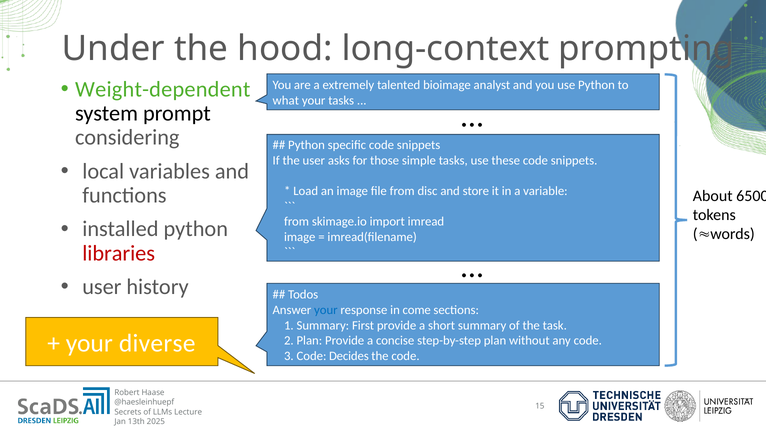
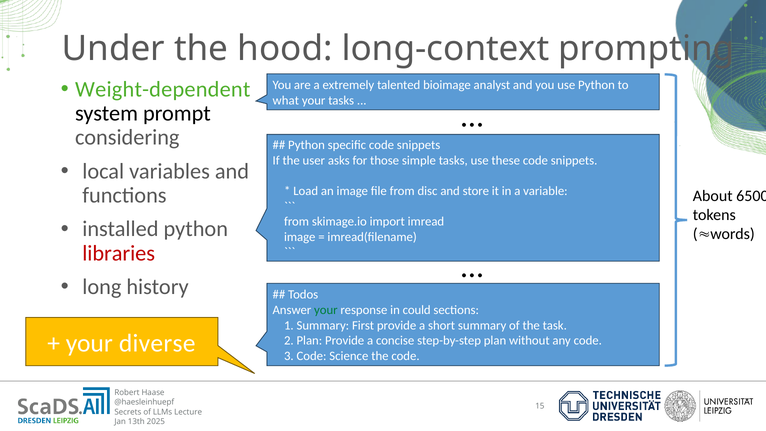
user: user -> long (102, 287)
your colour: blue -> green (326, 310)
come: come -> could (417, 310)
Decides: Decides -> Science (349, 356)
